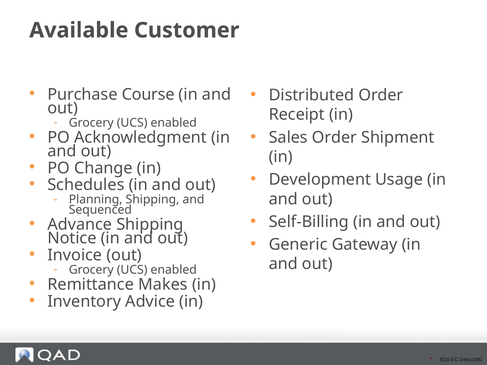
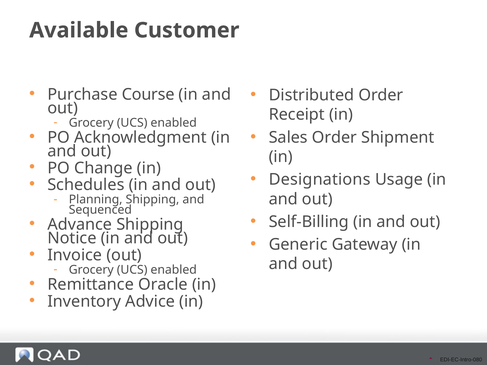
Development: Development -> Designations (320, 180)
Makes: Makes -> Oracle (163, 285)
